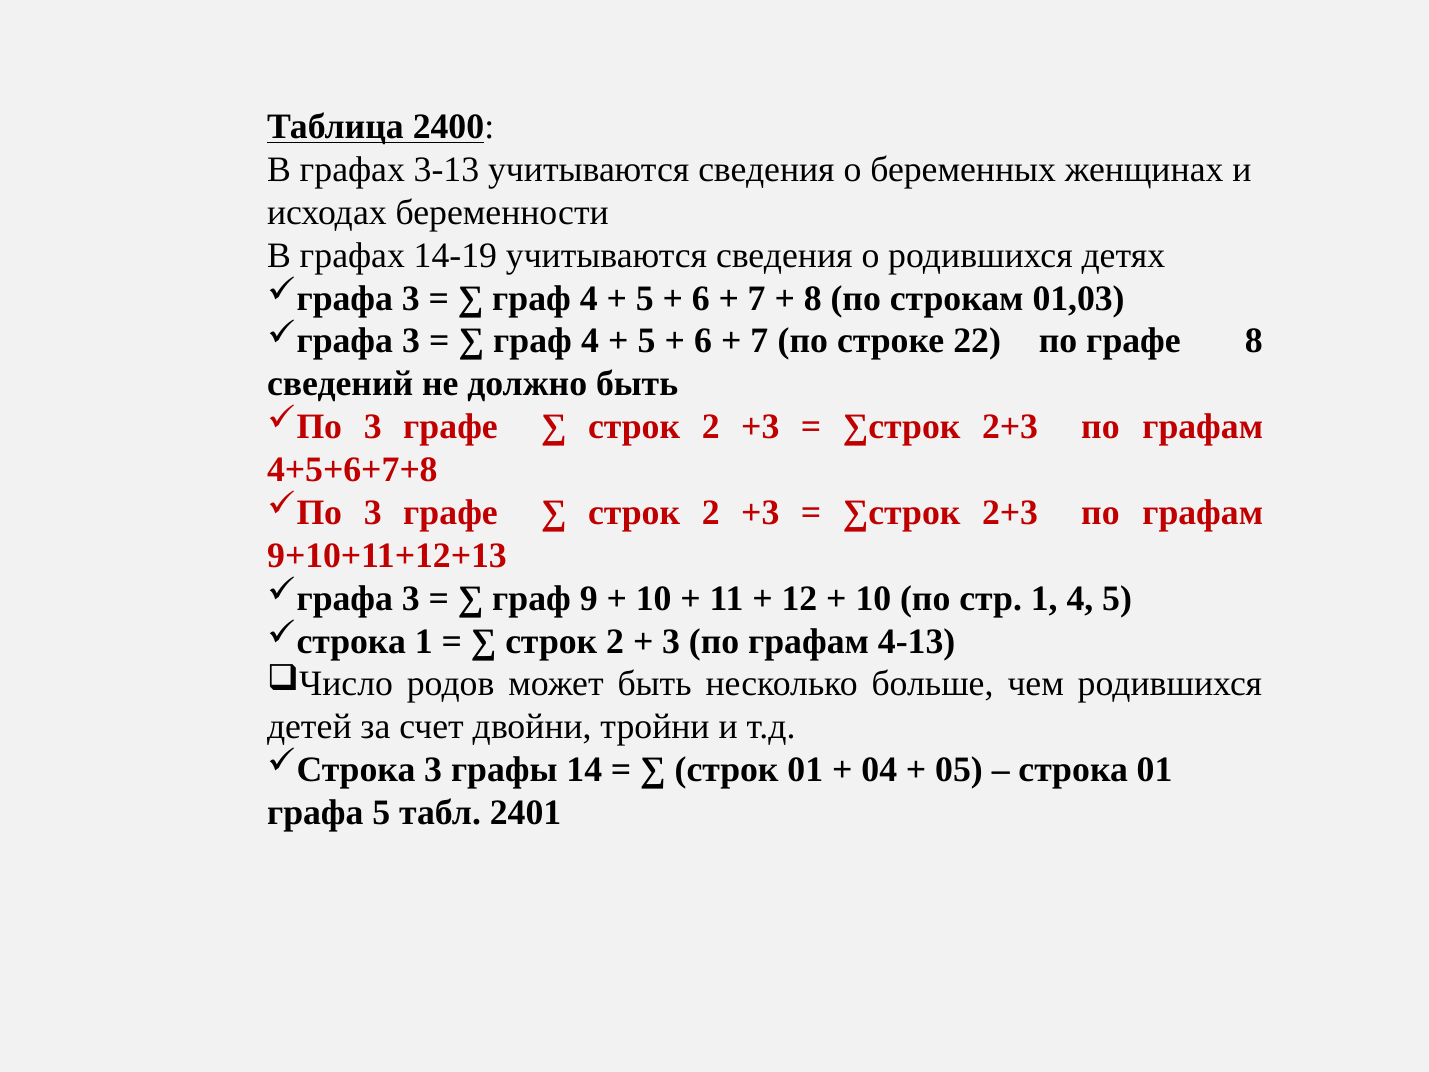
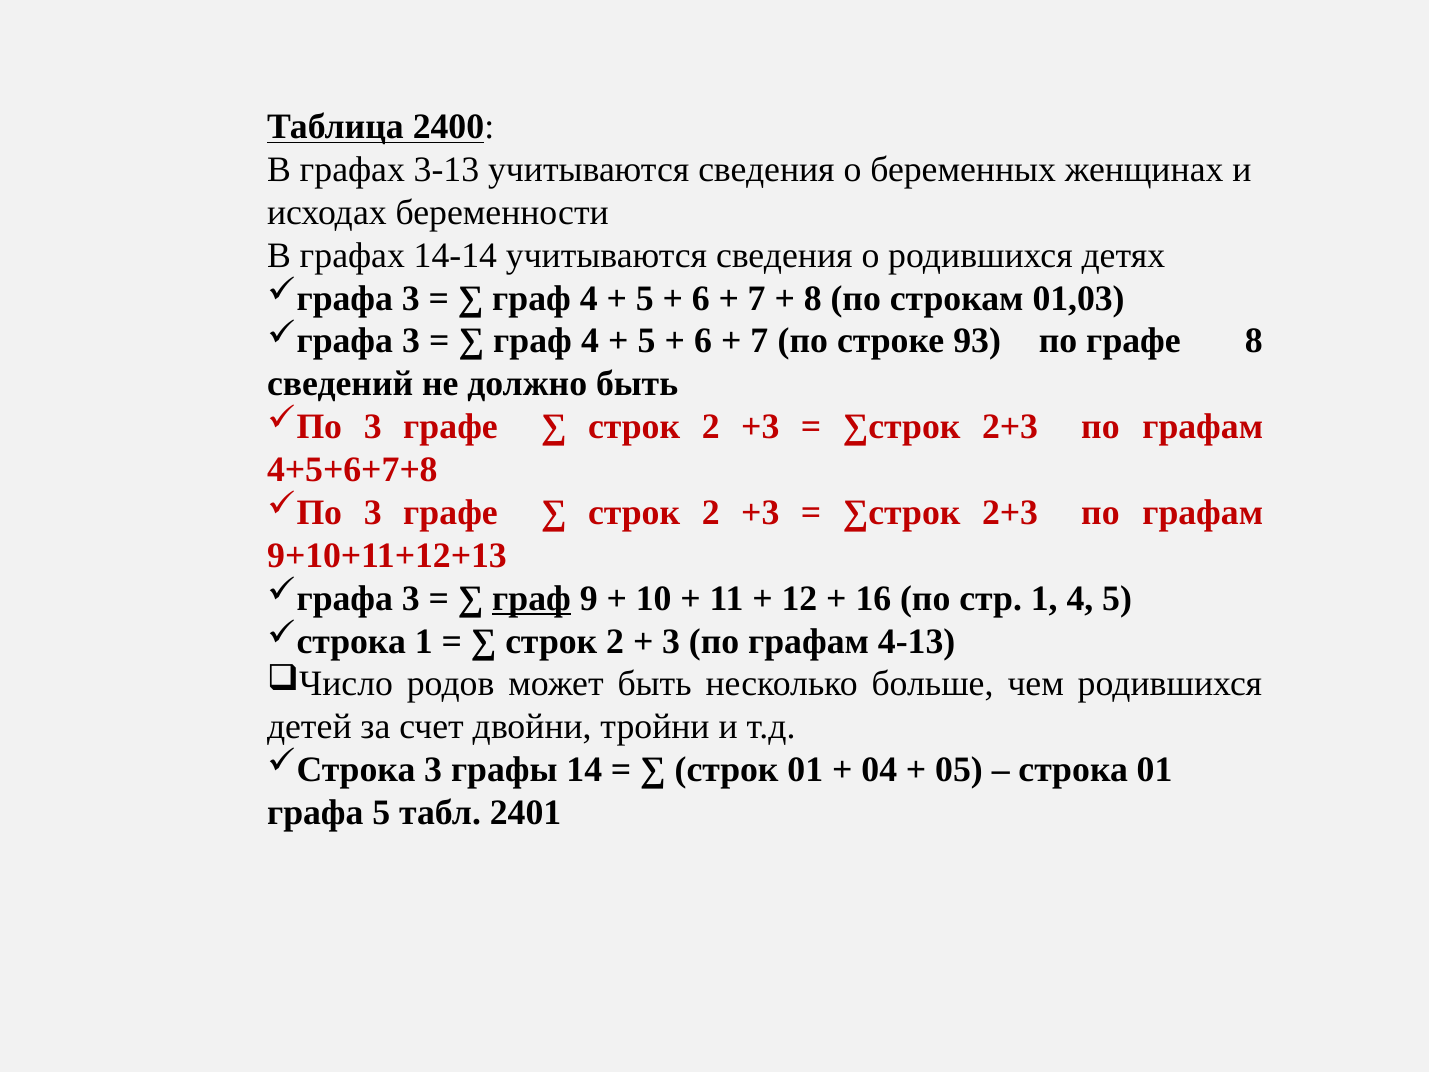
14-19: 14-19 -> 14-14 (455, 255)
22: 22 -> 93 (977, 341)
граф underline: none -> present (532, 598)
10: 10 -> 16 (873, 598)
